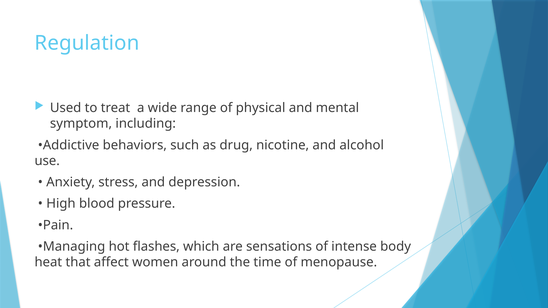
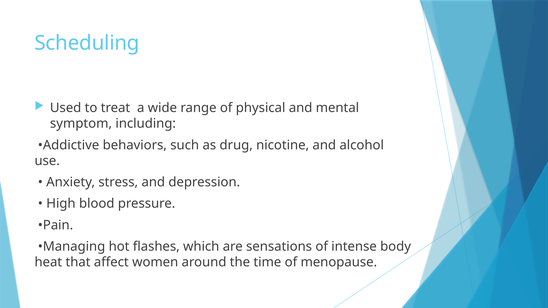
Regulation: Regulation -> Scheduling (87, 43)
